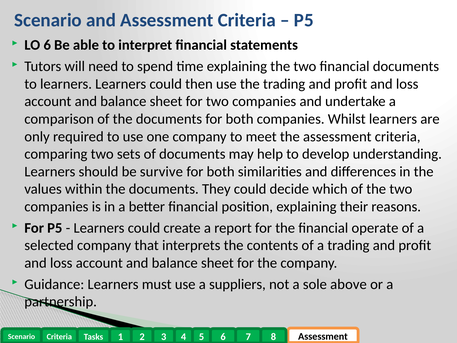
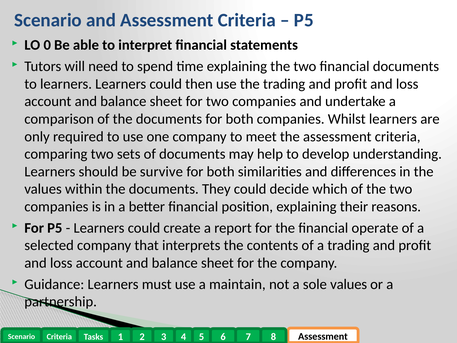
LO 6: 6 -> 0 (47, 45)
suppliers: suppliers -> maintain (237, 284)
sole above: above -> values (349, 284)
